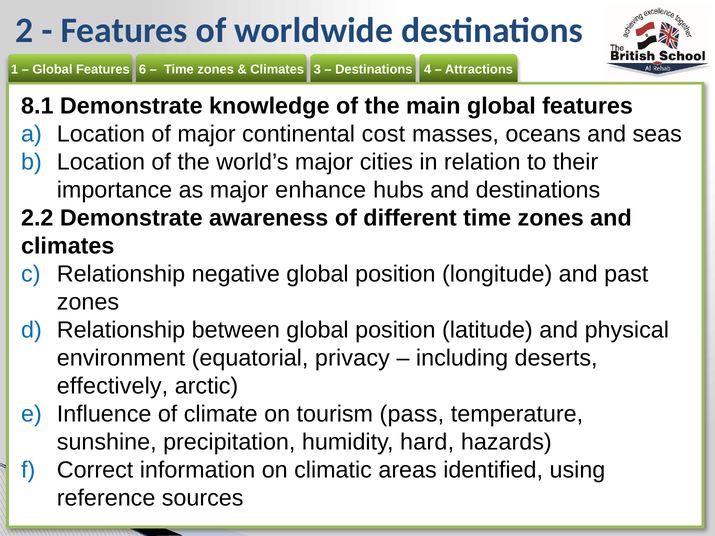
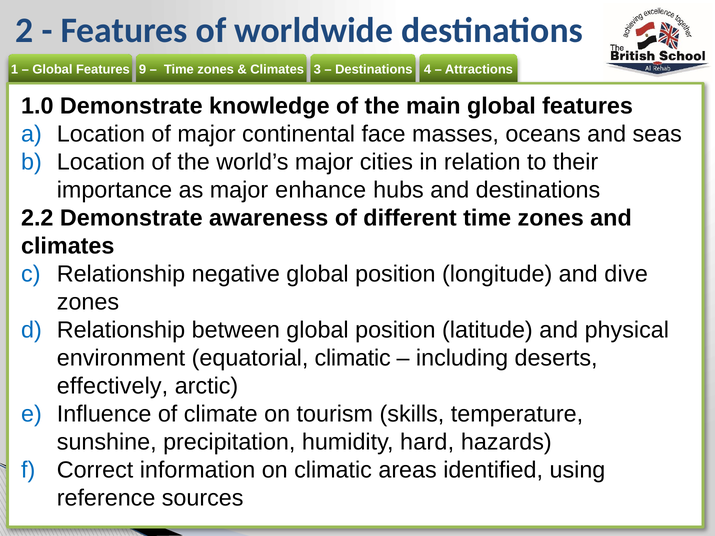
6: 6 -> 9 (142, 70)
8.1: 8.1 -> 1.0 (37, 106)
cost: cost -> face (384, 134)
past: past -> dive (626, 274)
equatorial privacy: privacy -> climatic (353, 358)
pass: pass -> skills (412, 414)
